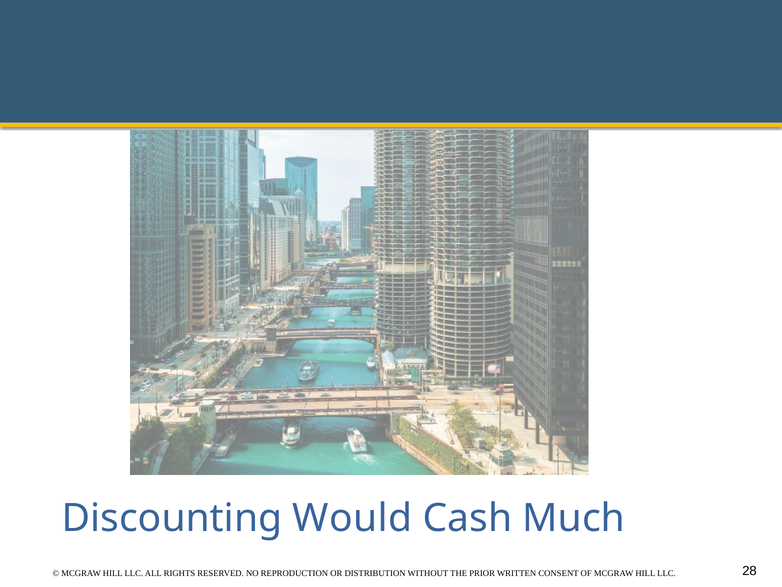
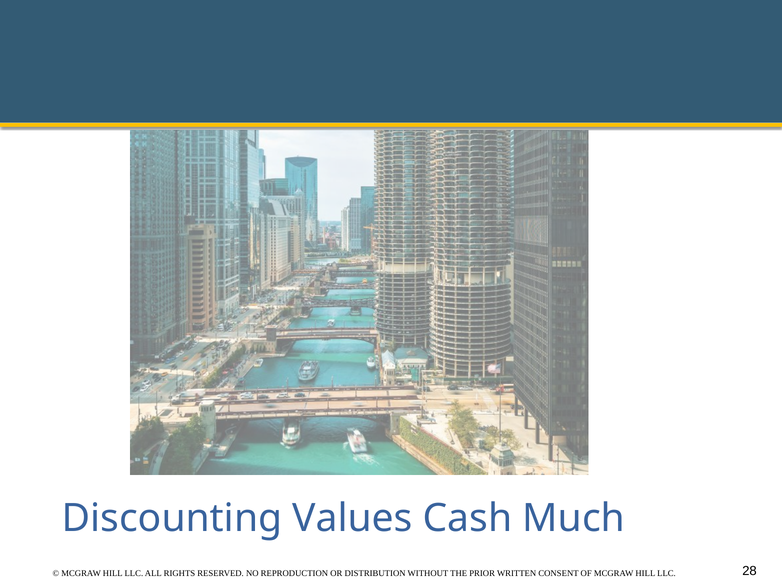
Would: Would -> Values (353, 518)
